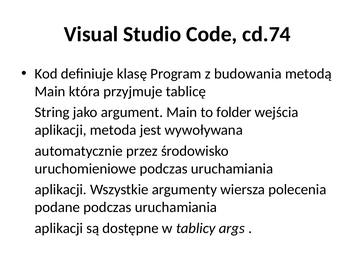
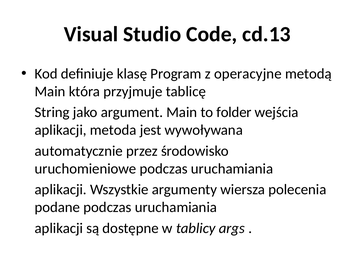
cd.74: cd.74 -> cd.13 (266, 34)
budowania: budowania -> operacyjne (248, 74)
